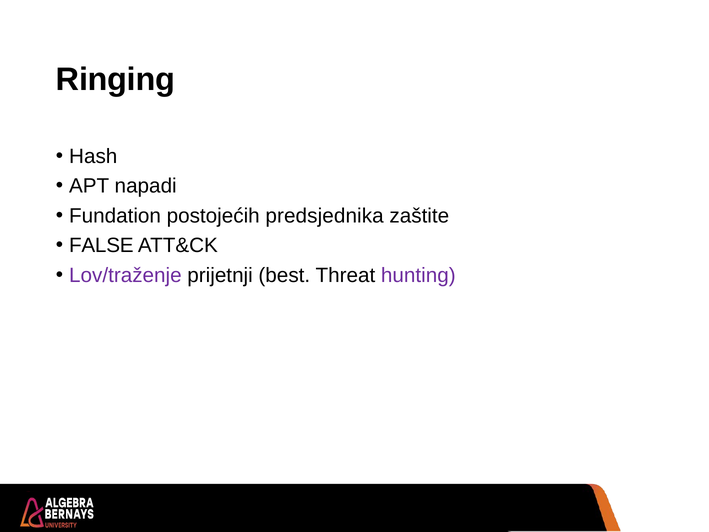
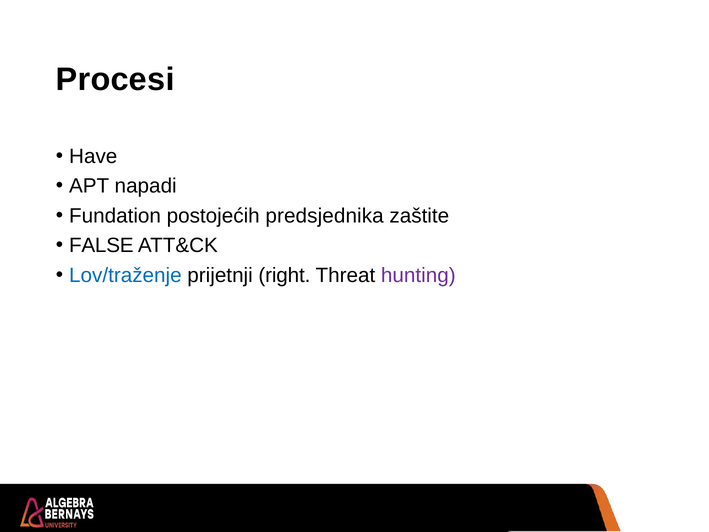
Ringing: Ringing -> Procesi (115, 79)
Hash: Hash -> Have (93, 156)
Lov/traženje colour: purple -> blue (125, 275)
best: best -> right (284, 275)
